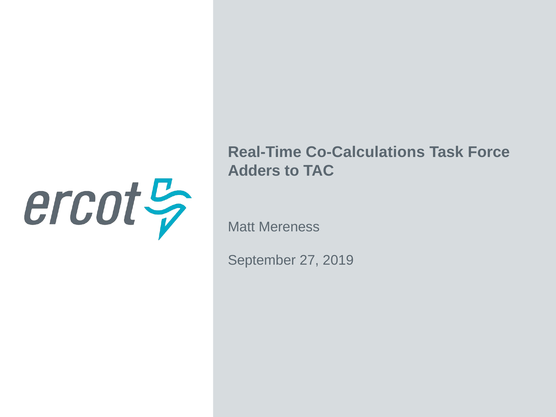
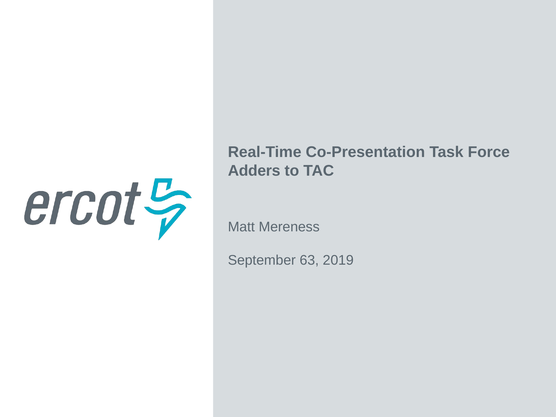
Co-Calculations: Co-Calculations -> Co-Presentation (365, 152)
27: 27 -> 63 (309, 260)
